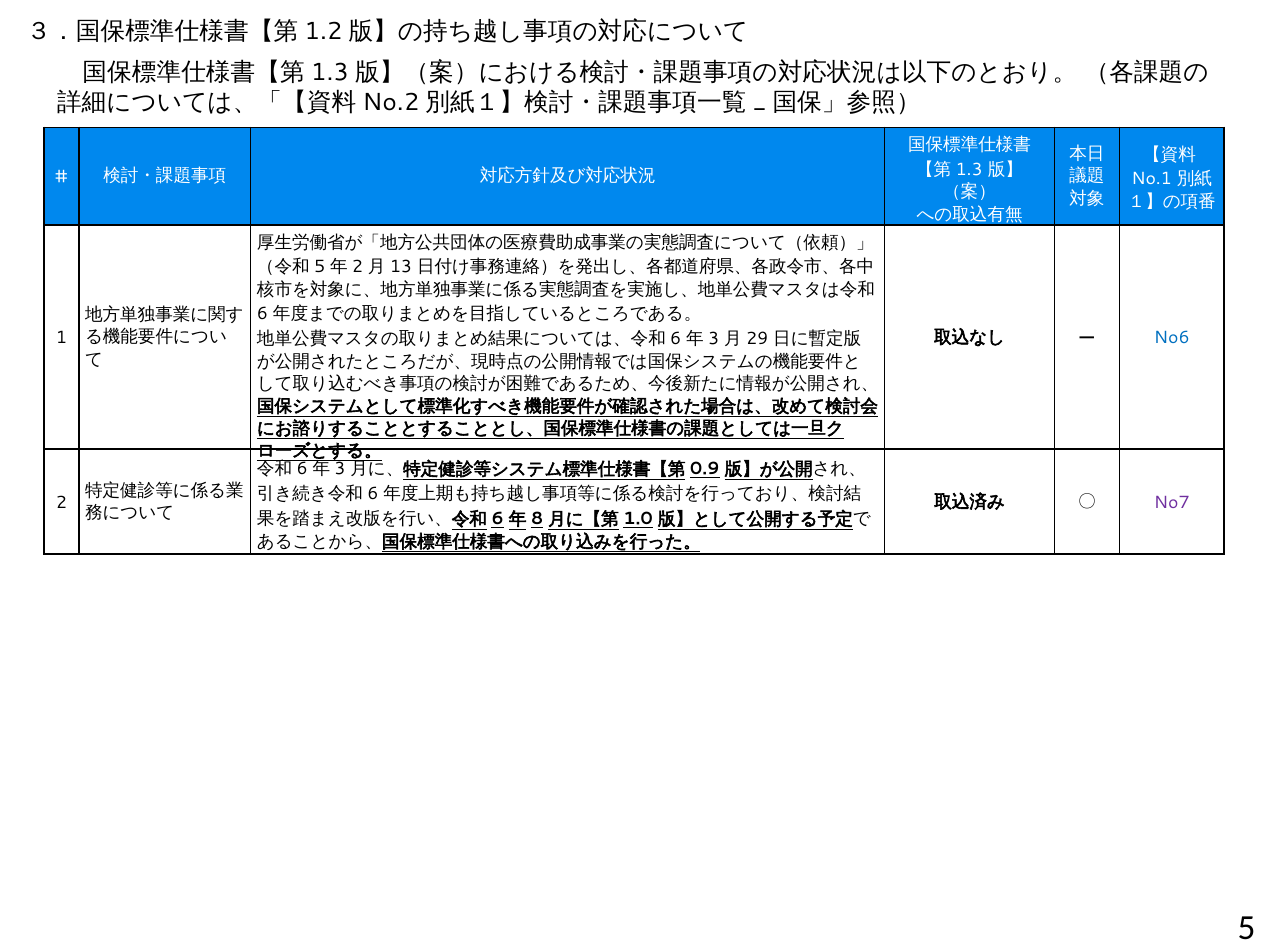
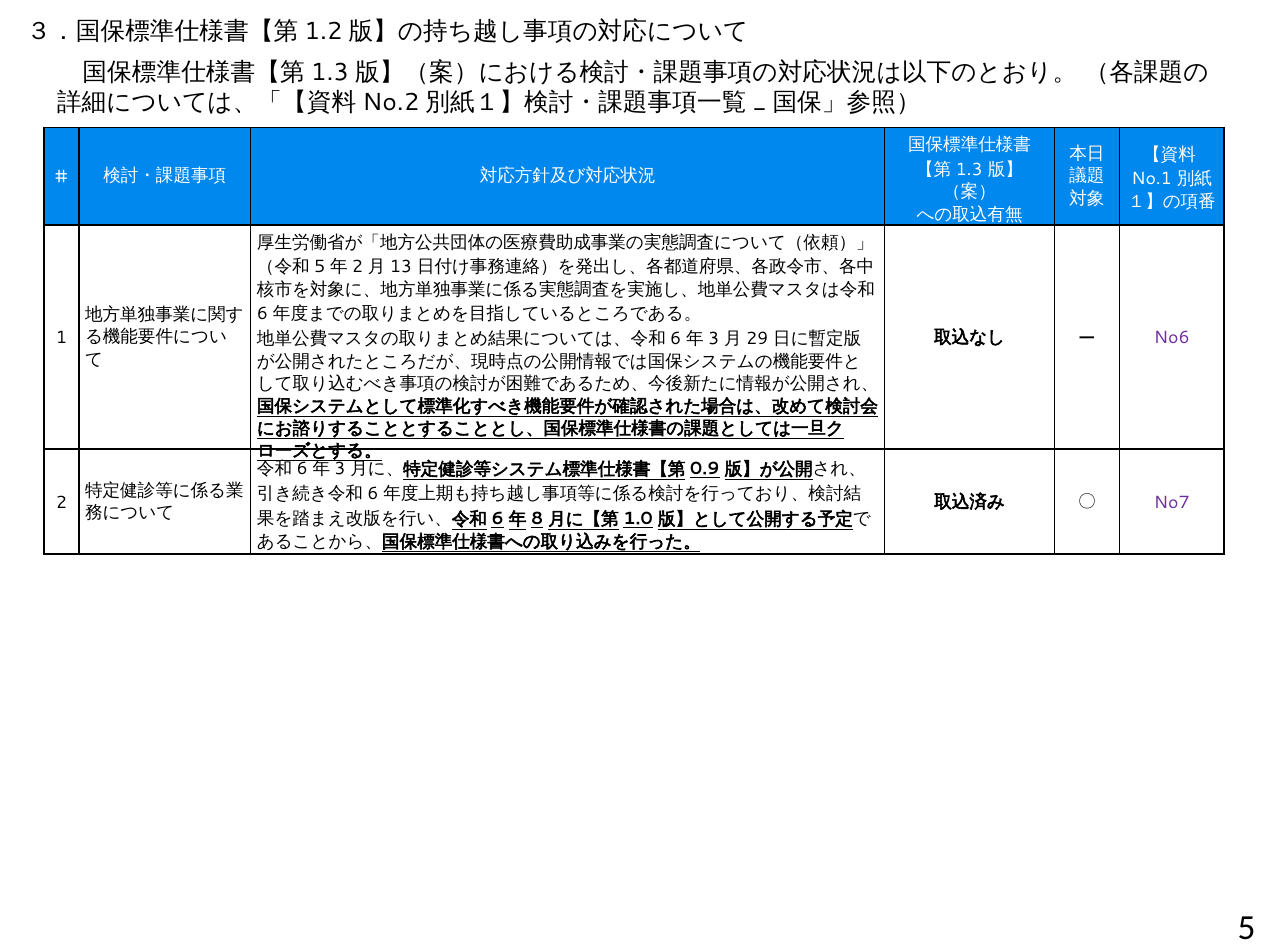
No6 colour: blue -> purple (1172, 338)
